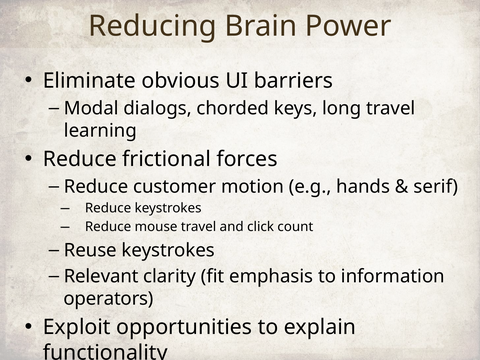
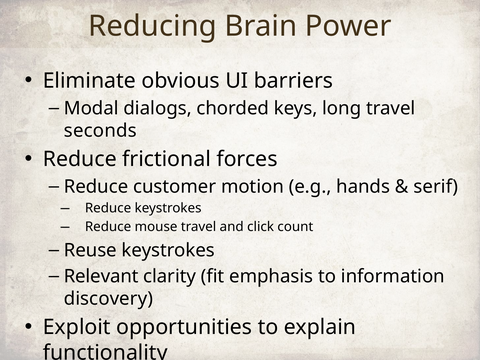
learning: learning -> seconds (100, 131)
operators: operators -> discovery (108, 299)
